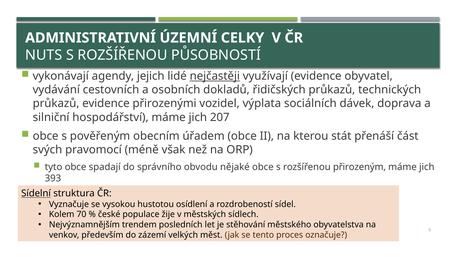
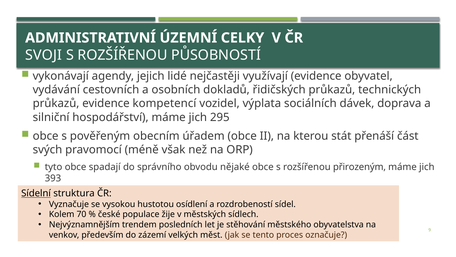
NUTS: NUTS -> SVOJI (44, 55)
nejčastěji underline: present -> none (215, 76)
přirozenými: přirozenými -> kompetencí (164, 103)
207: 207 -> 295 (220, 117)
